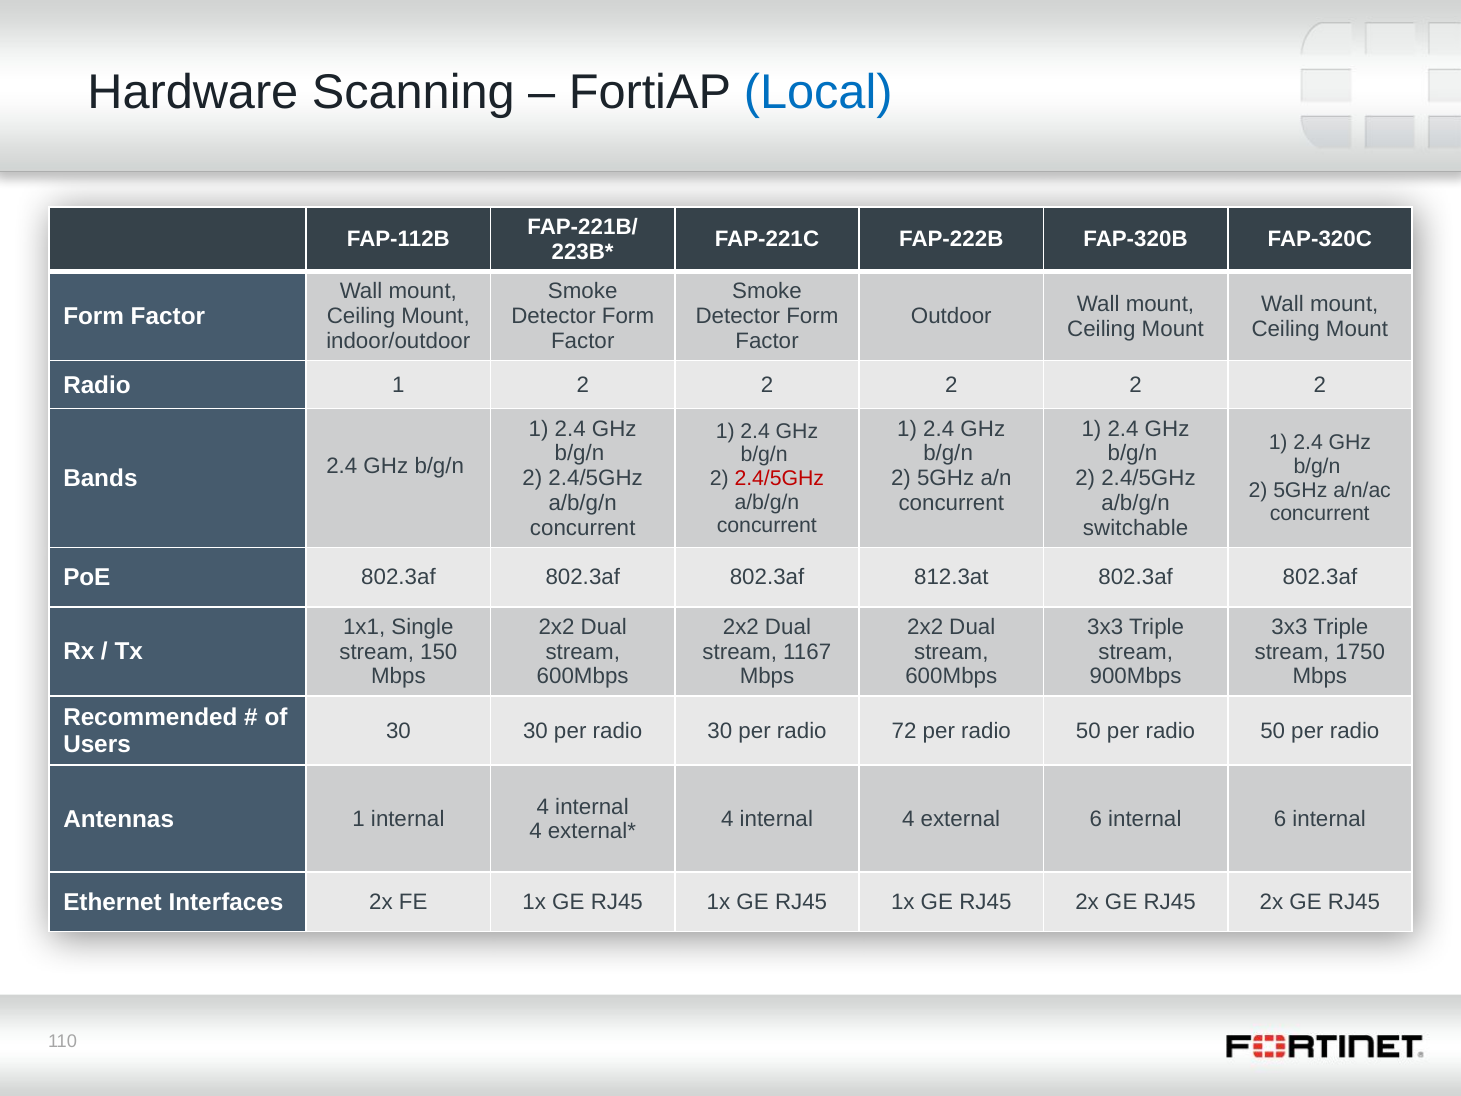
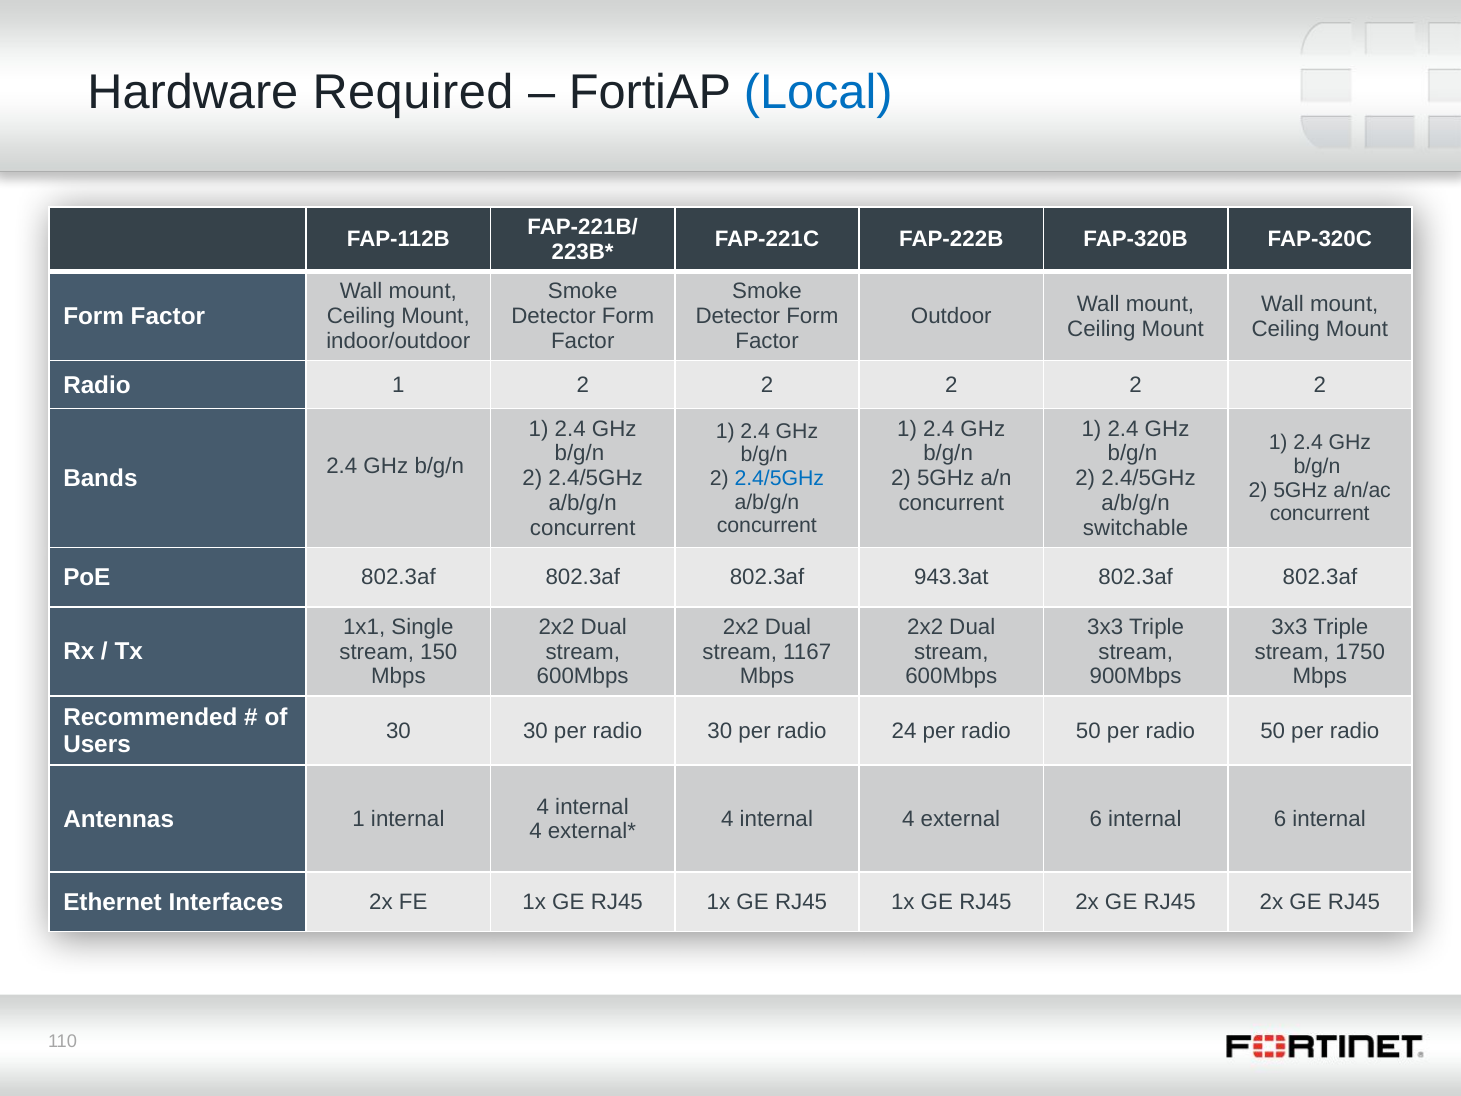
Scanning: Scanning -> Required (413, 92)
2.4/5GHz colour: red -> blue (779, 478)
812.3at: 812.3at -> 943.3at (951, 577)
72: 72 -> 24 (904, 731)
